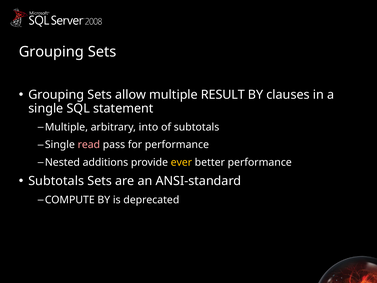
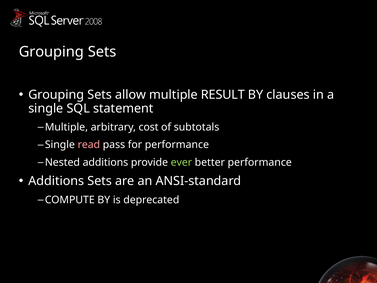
into: into -> cost (149, 127)
ever colour: yellow -> light green (181, 162)
Subtotals: Subtotals -> Additions (56, 181)
